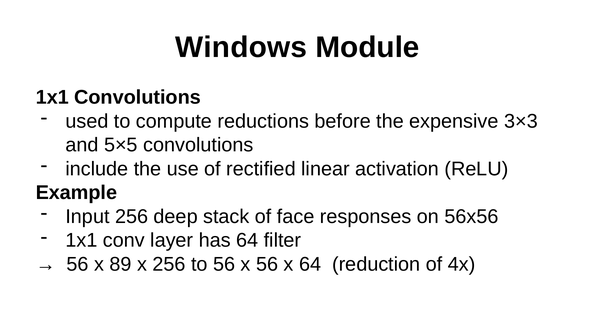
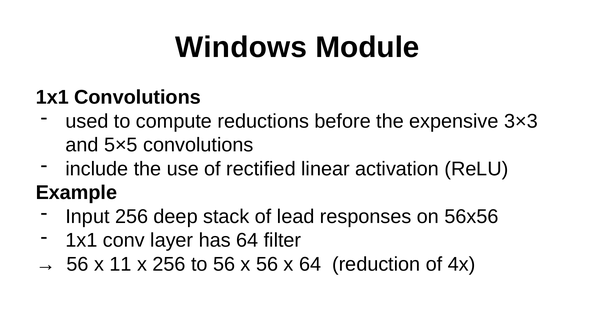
face: face -> lead (296, 216)
89: 89 -> 11 (121, 264)
